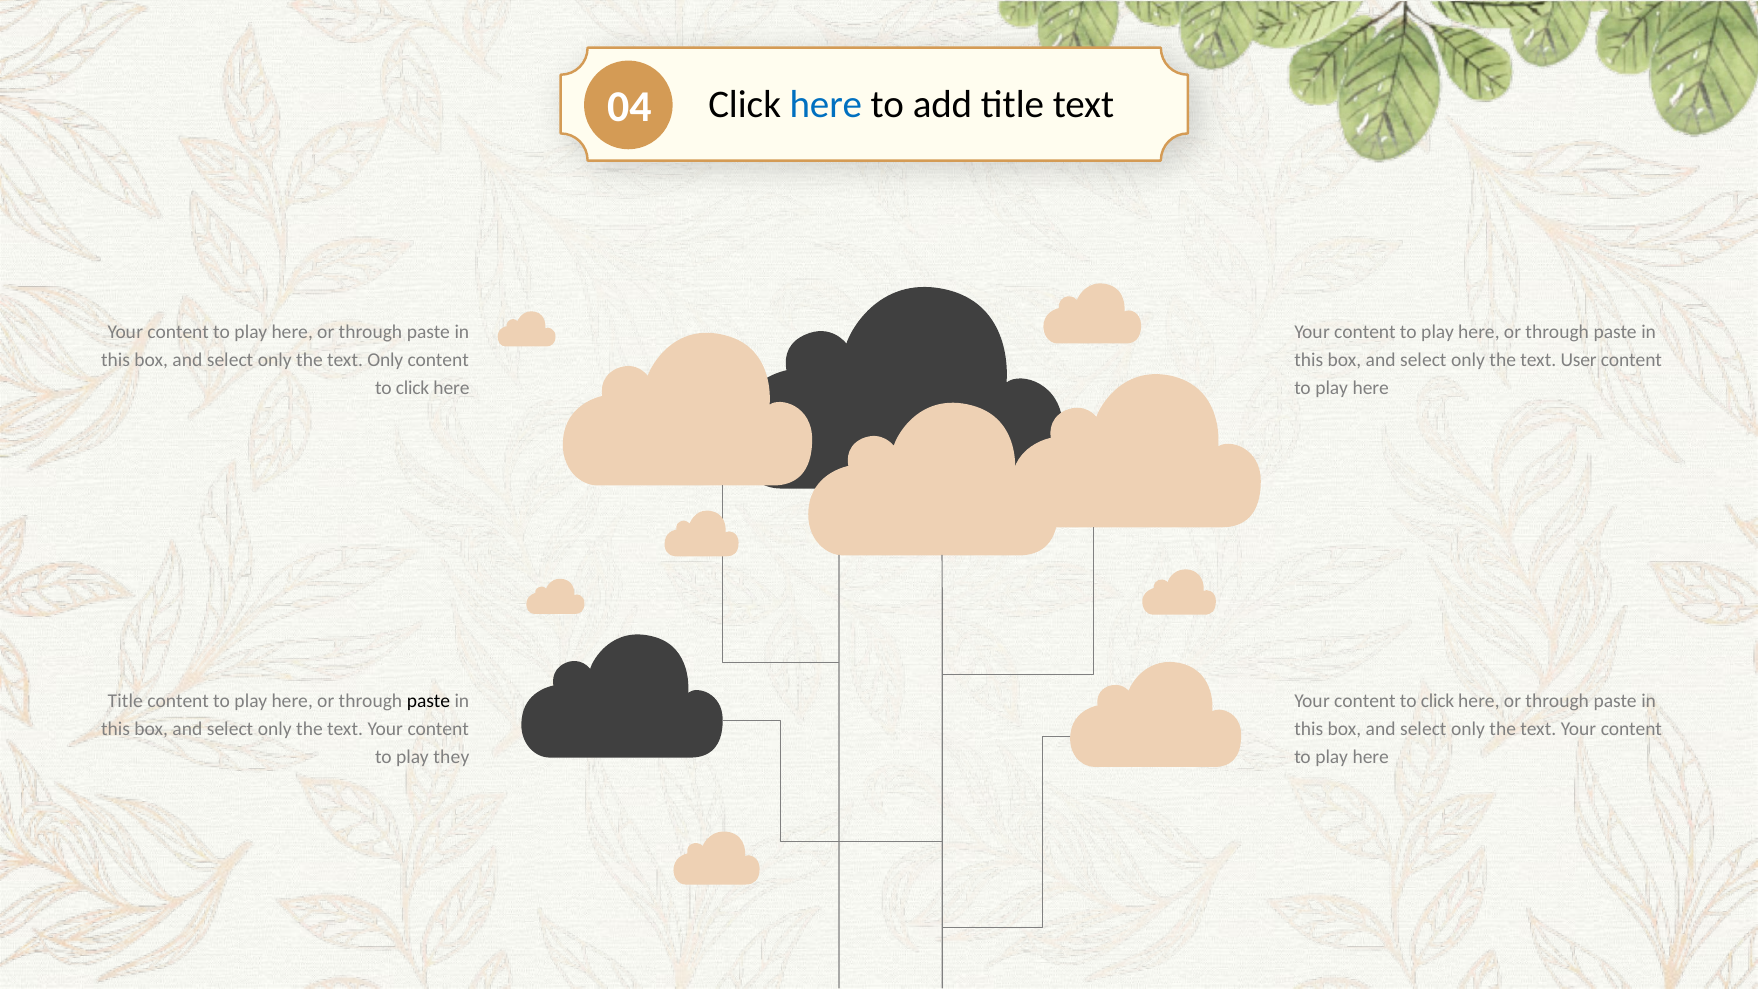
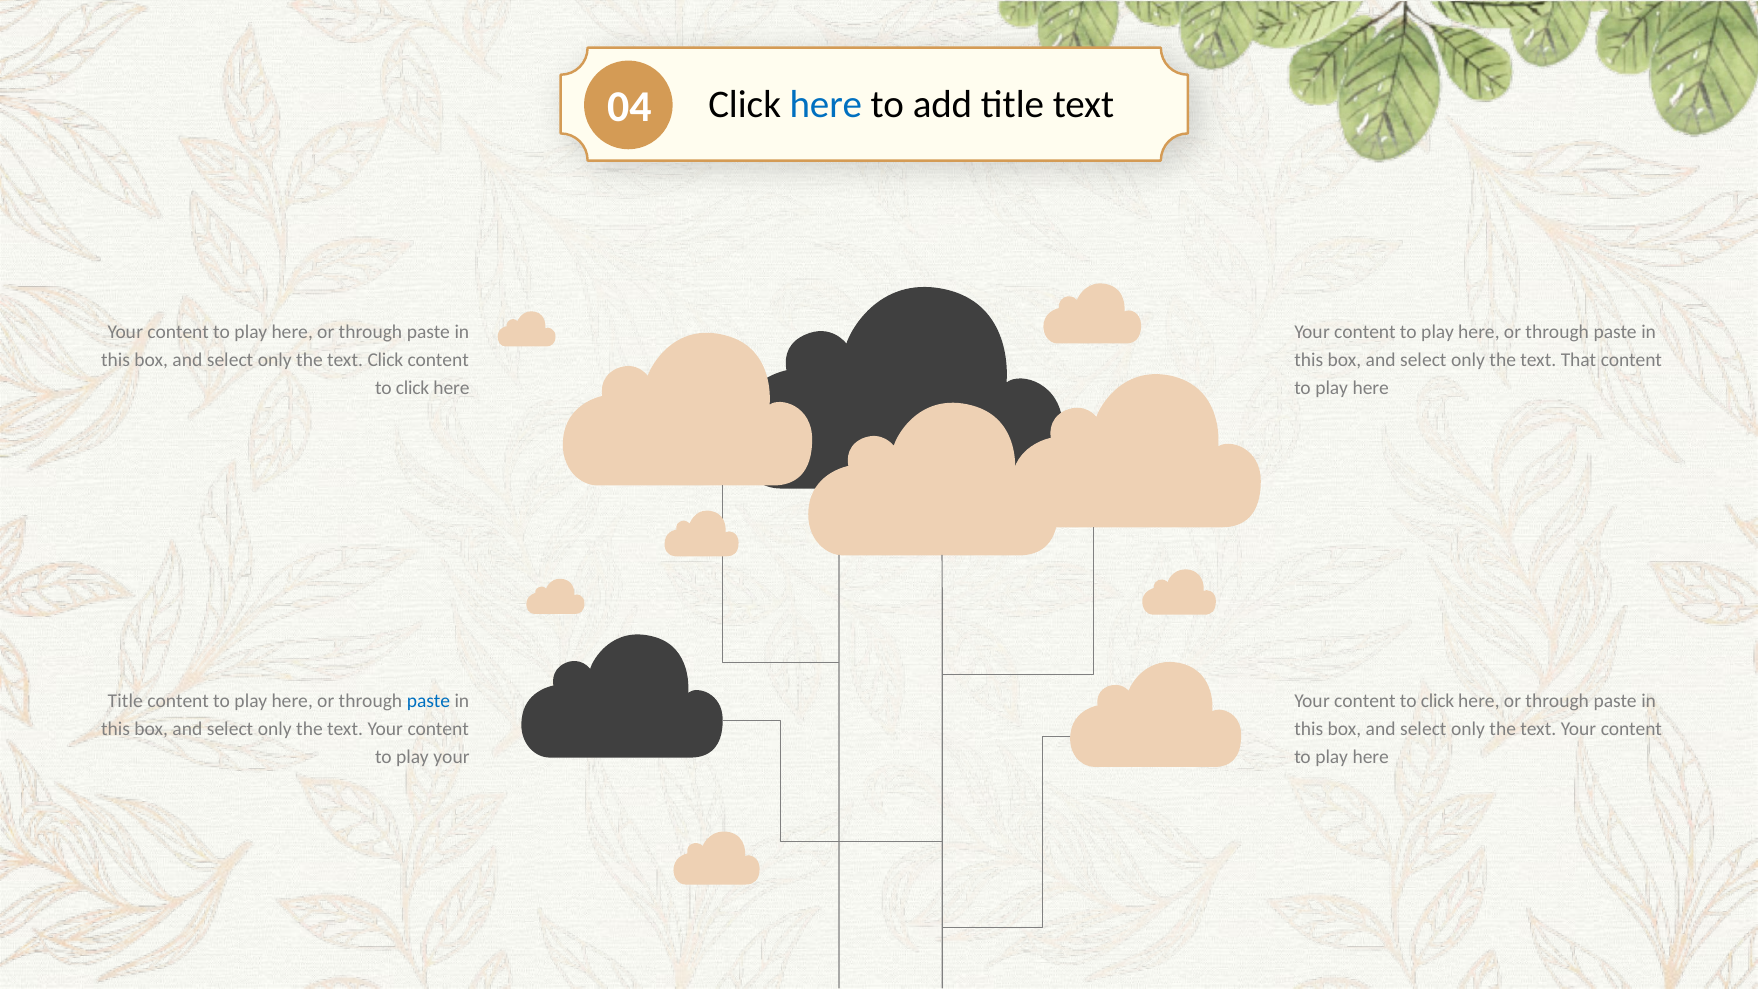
text Only: Only -> Click (385, 360)
User: User -> That (1578, 360)
paste colour: black -> blue (428, 701)
play they: they -> your (451, 757)
